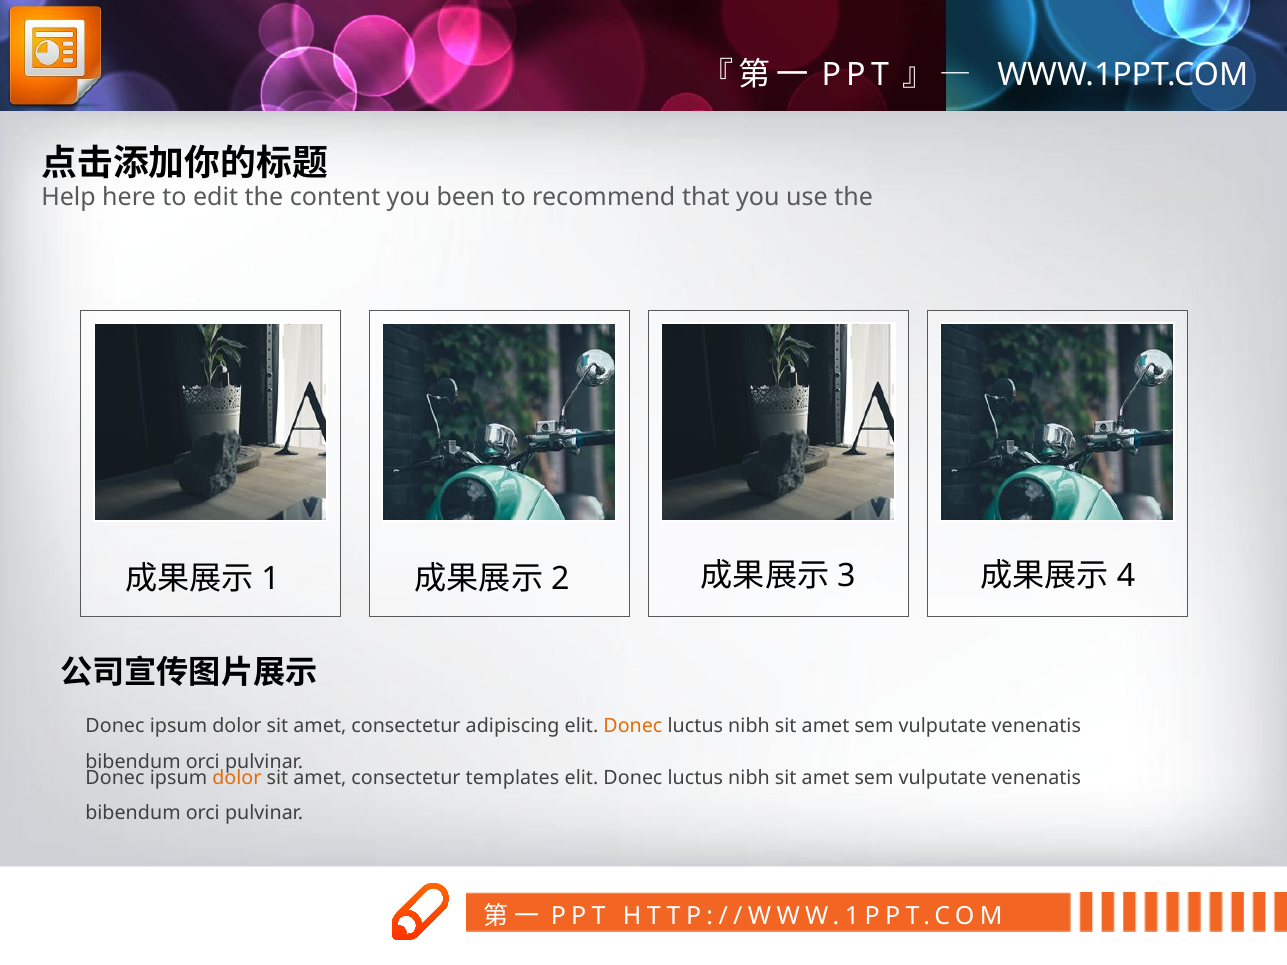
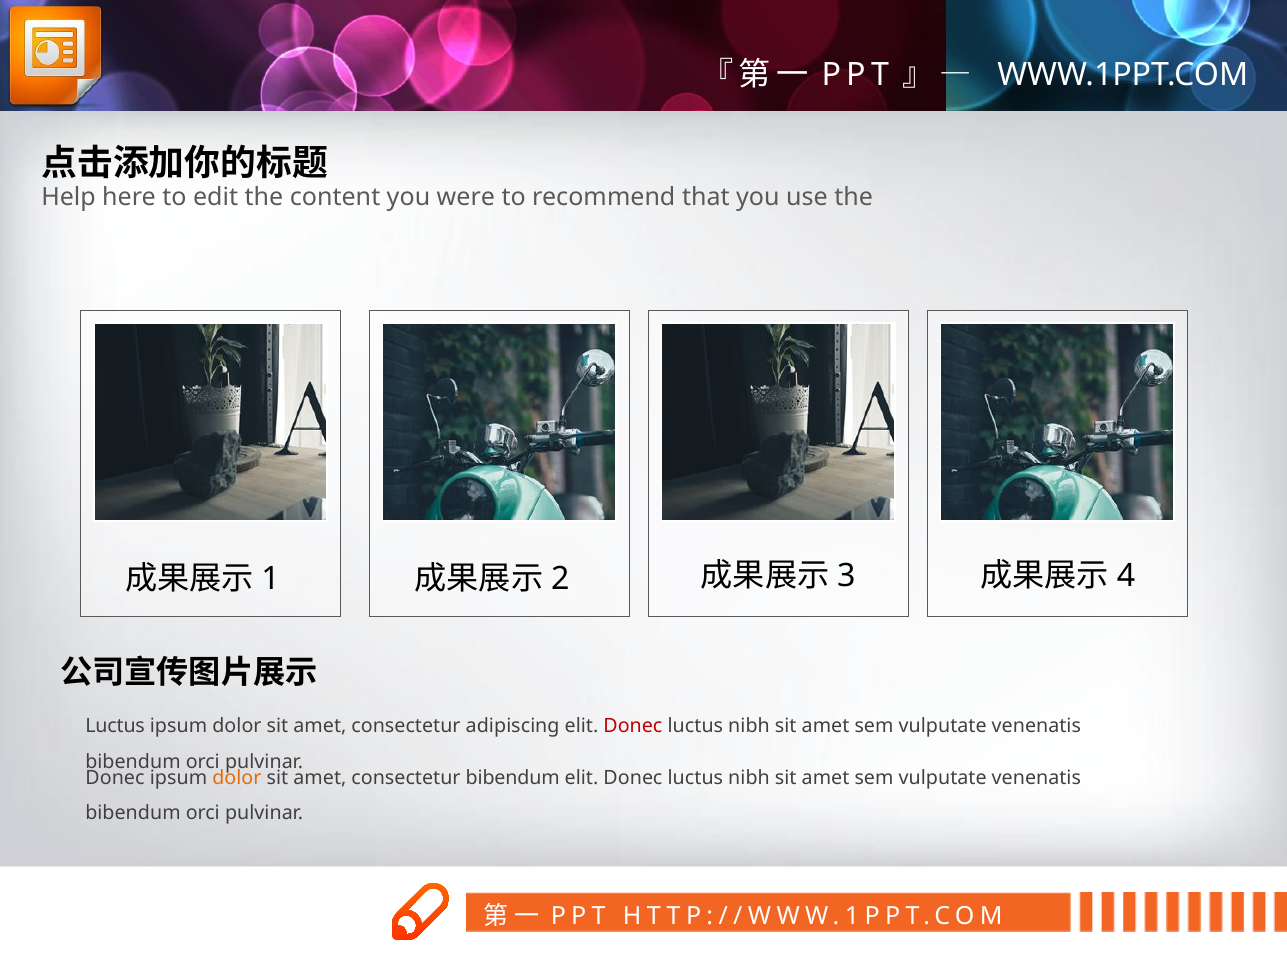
been: been -> were (466, 197)
Donec: Donec -> Luctus (115, 727)
Donec colour: orange -> red (633, 727)
consectetur templates: templates -> bibendum (513, 778)
